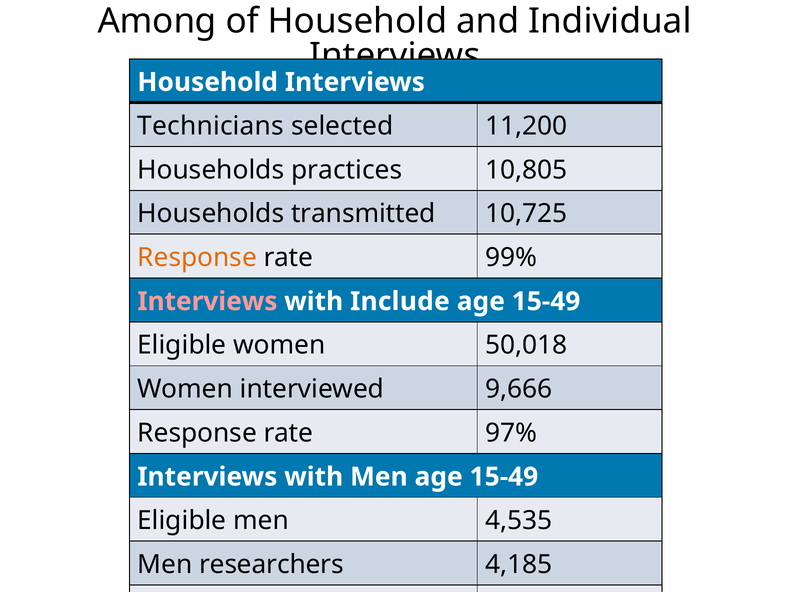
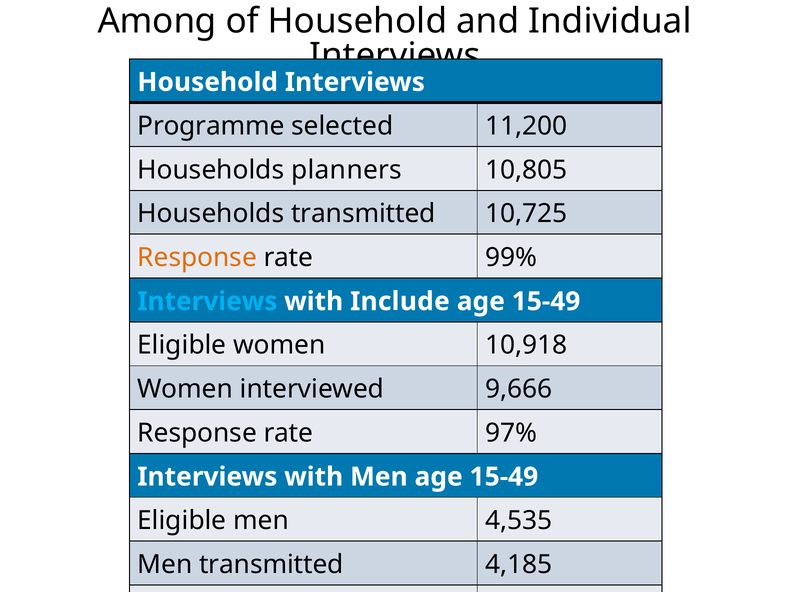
Technicians: Technicians -> Programme (211, 126)
practices: practices -> planners (347, 170)
Interviews colour: pink -> light blue (207, 302)
50,018: 50,018 -> 10,918 (526, 346)
Men researchers: researchers -> transmitted (271, 565)
